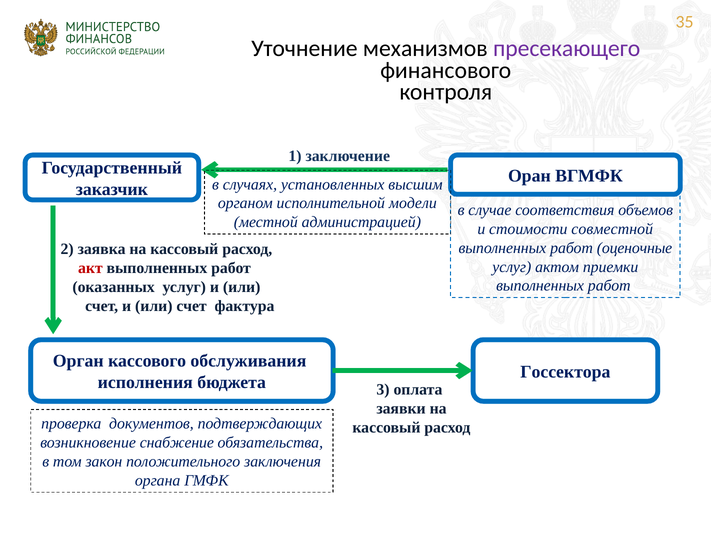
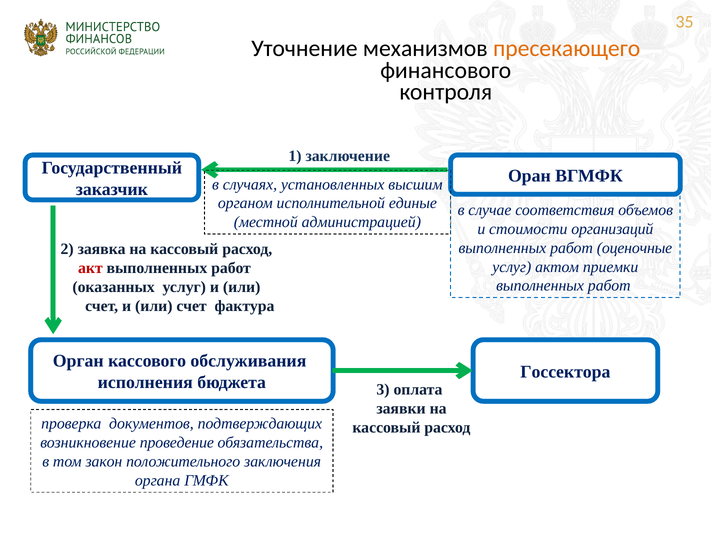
пресекающего colour: purple -> orange (567, 49)
модели: модели -> единые (413, 203)
совместной: совместной -> организаций (612, 229)
снабжение: снабжение -> проведение (177, 443)
